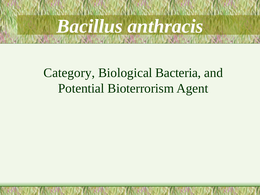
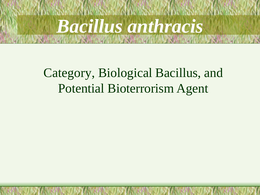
Biological Bacteria: Bacteria -> Bacillus (178, 73)
